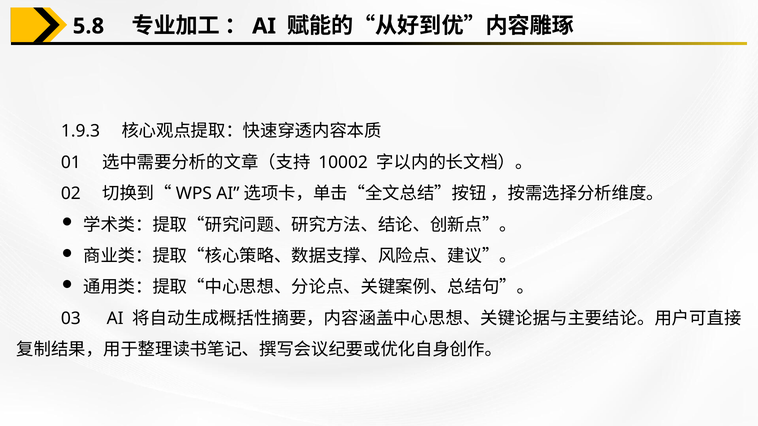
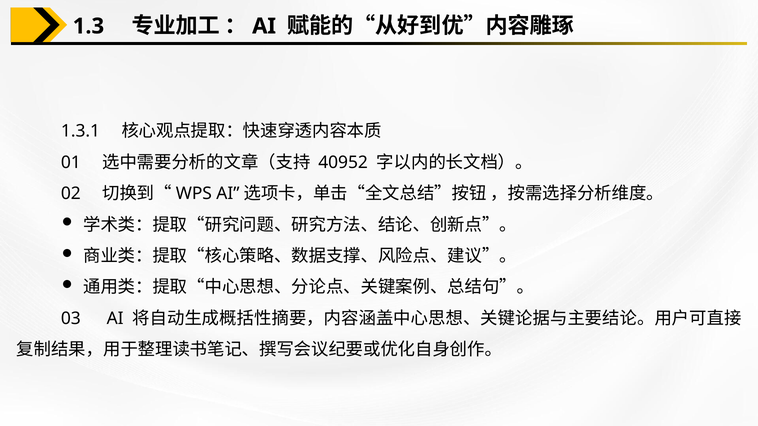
5.8: 5.8 -> 1.3 (88, 26)
1.9.3: 1.9.3 -> 1.3.1 (81, 131)
10002: 10002 -> 40952 (343, 163)
